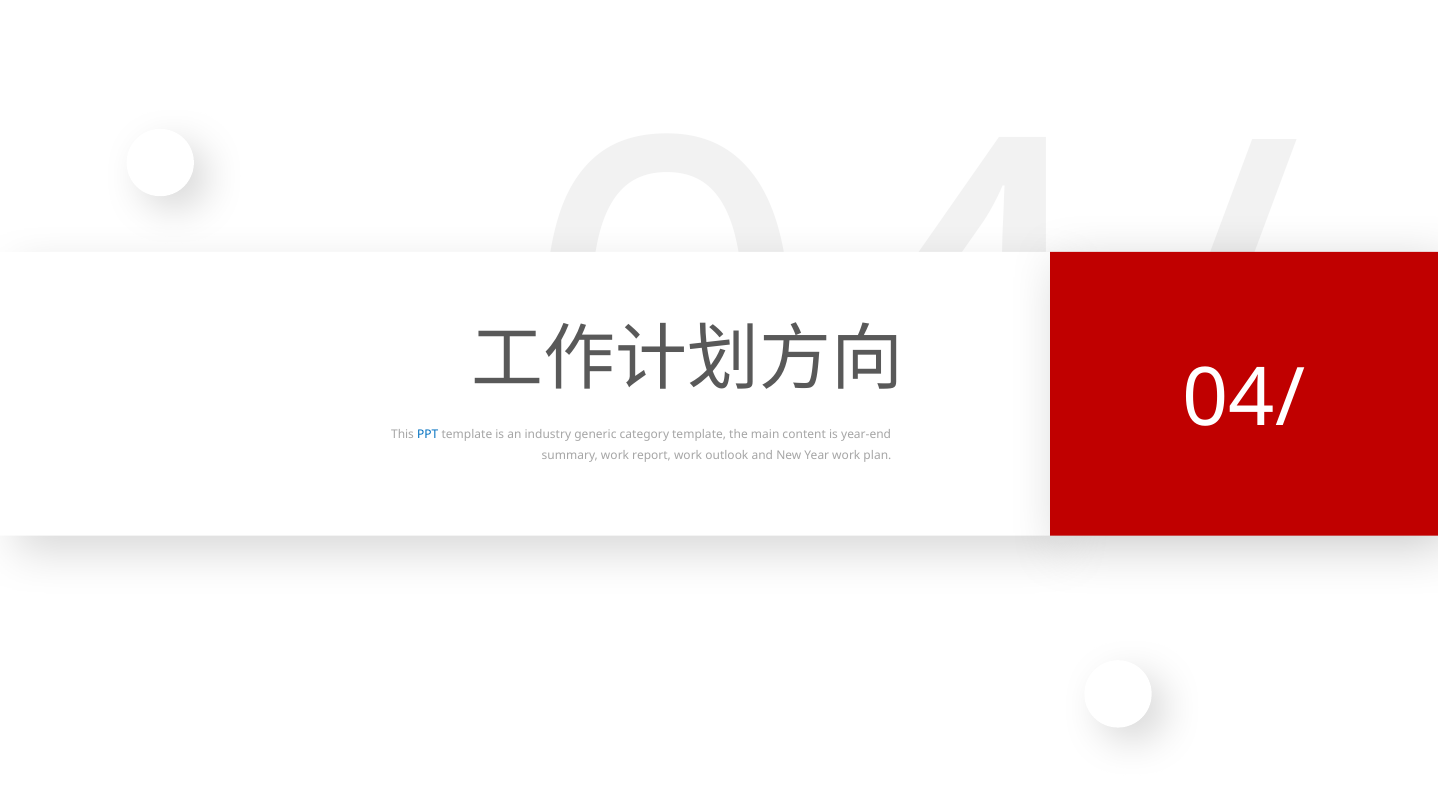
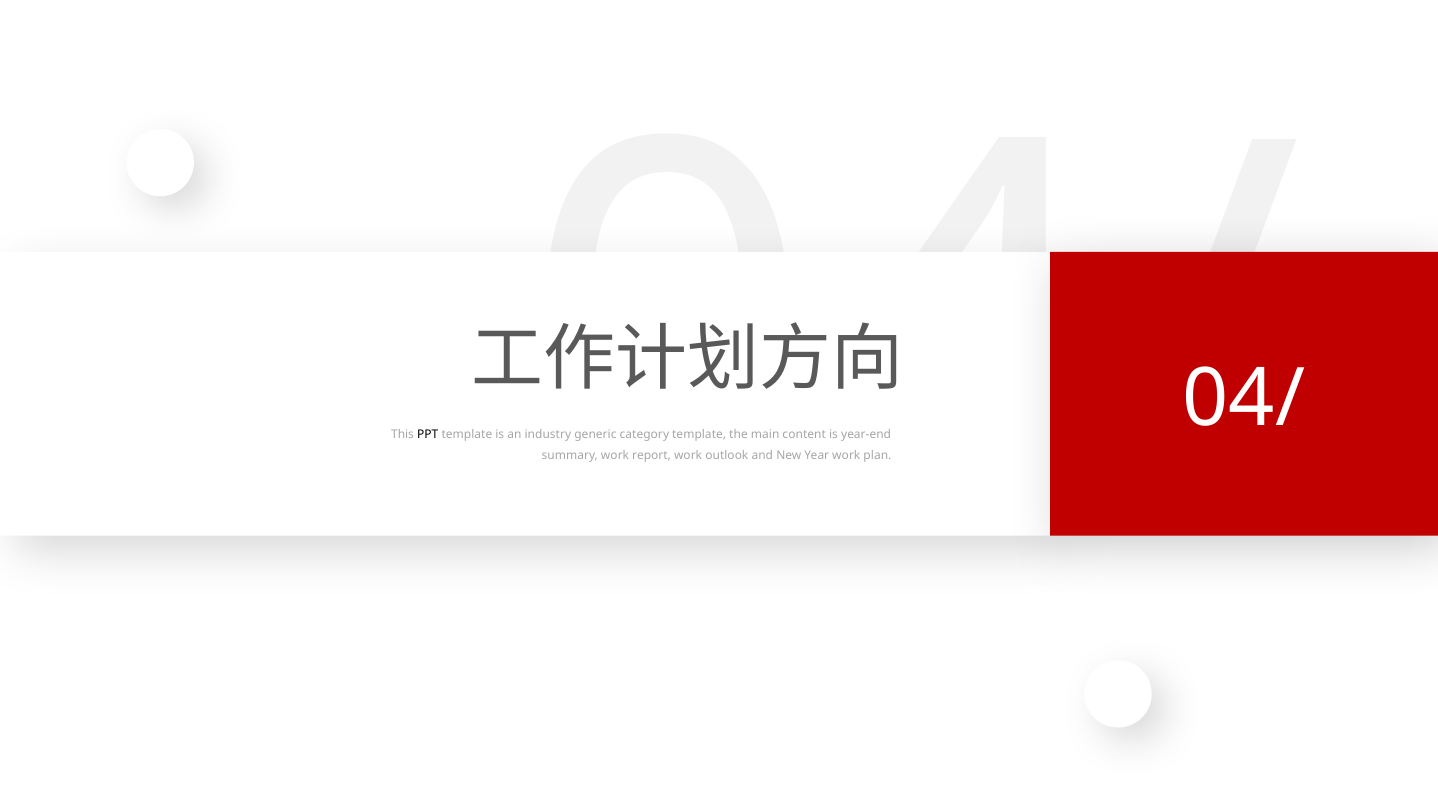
PPT colour: blue -> black (428, 434)
